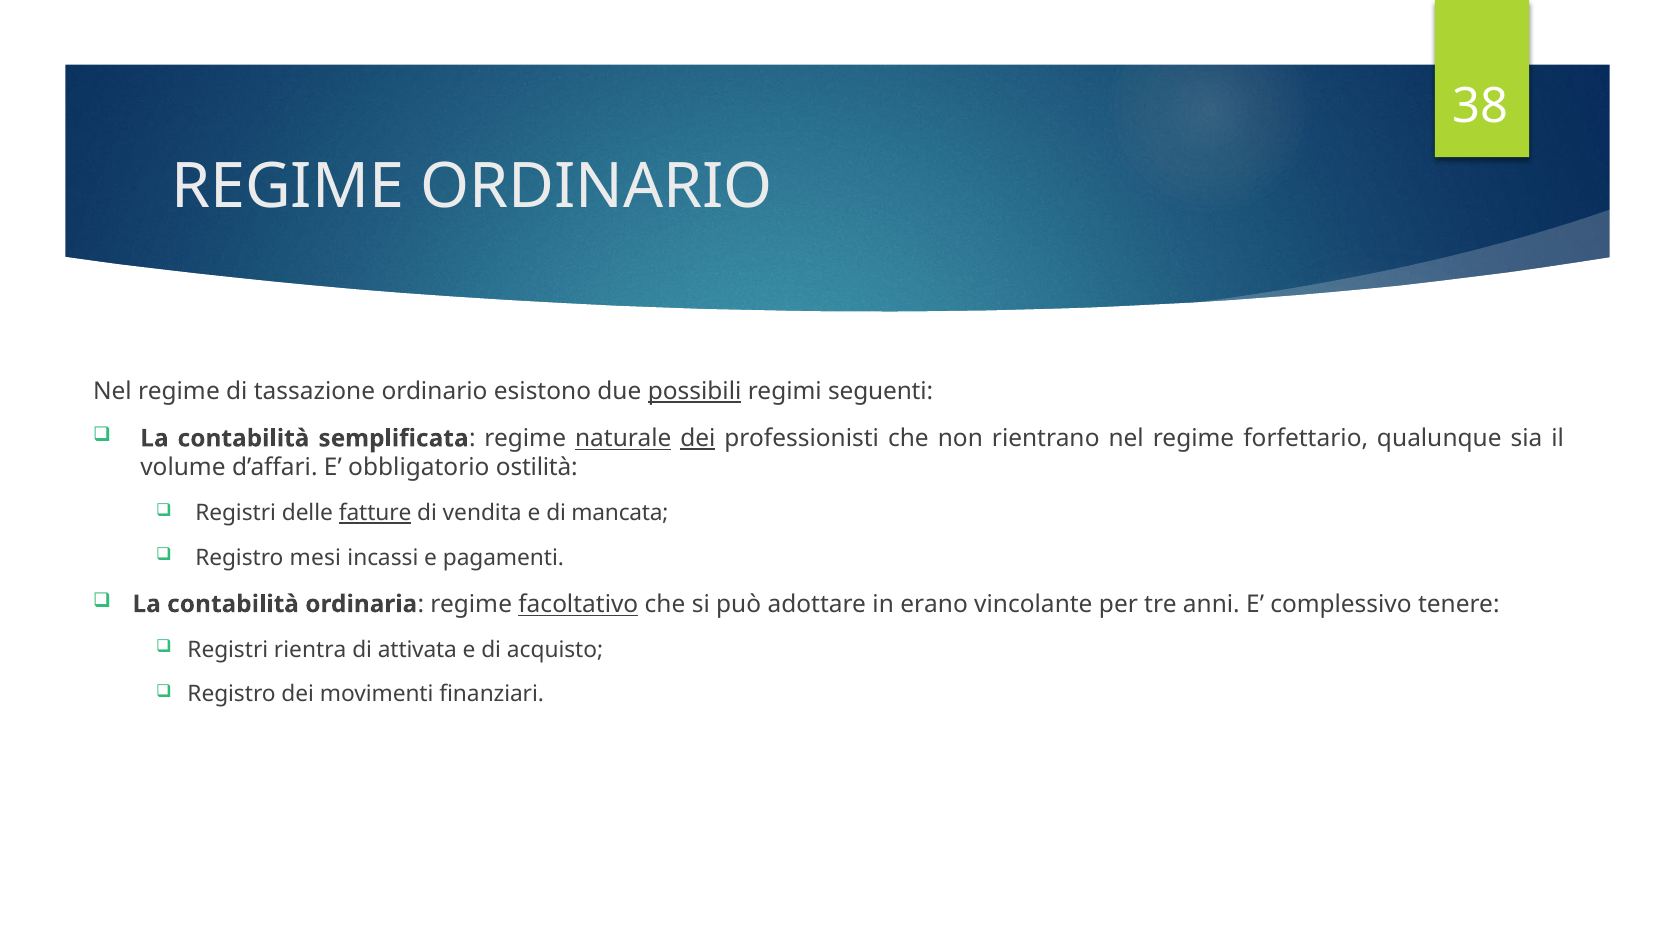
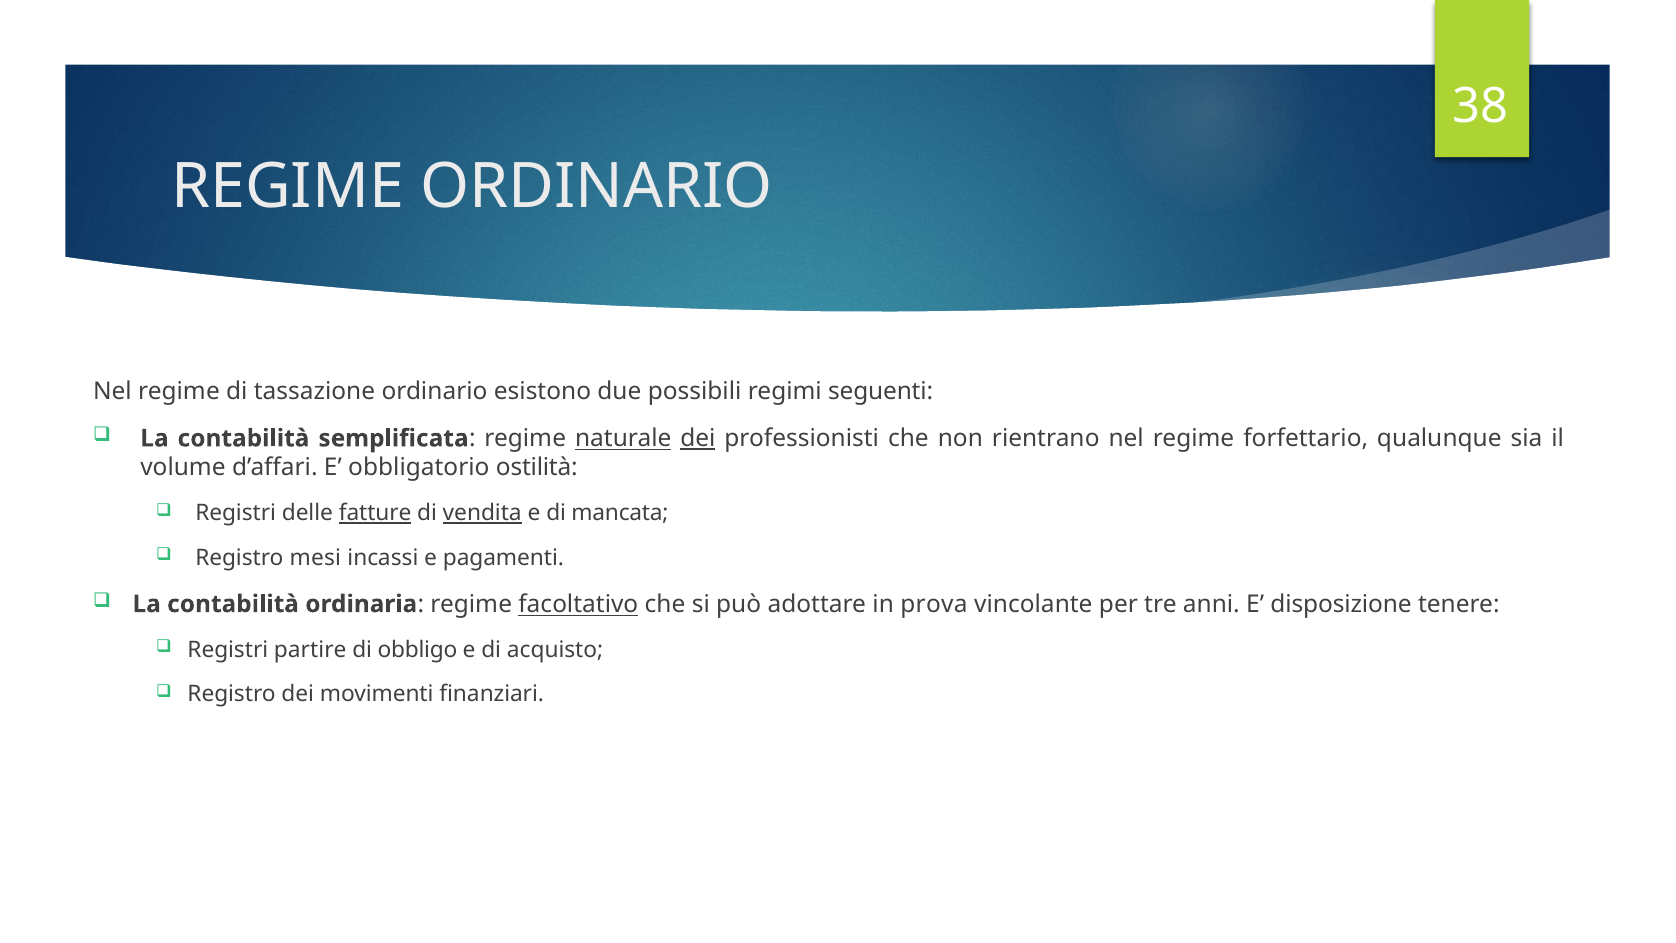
possibili underline: present -> none (695, 391)
vendita underline: none -> present (482, 513)
erano: erano -> prova (934, 604)
complessivo: complessivo -> disposizione (1341, 604)
rientra: rientra -> partire (310, 650)
attivata: attivata -> obbligo (417, 650)
